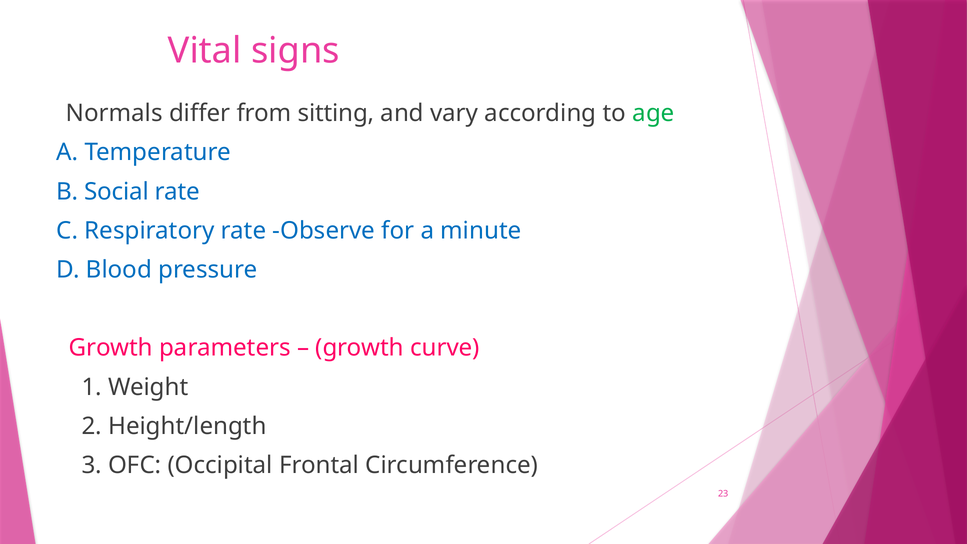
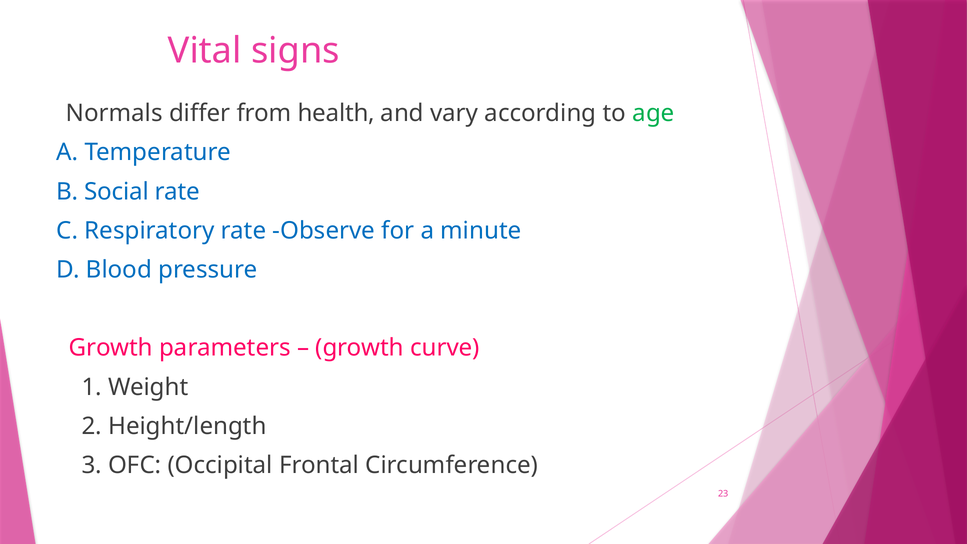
sitting: sitting -> health (336, 113)
